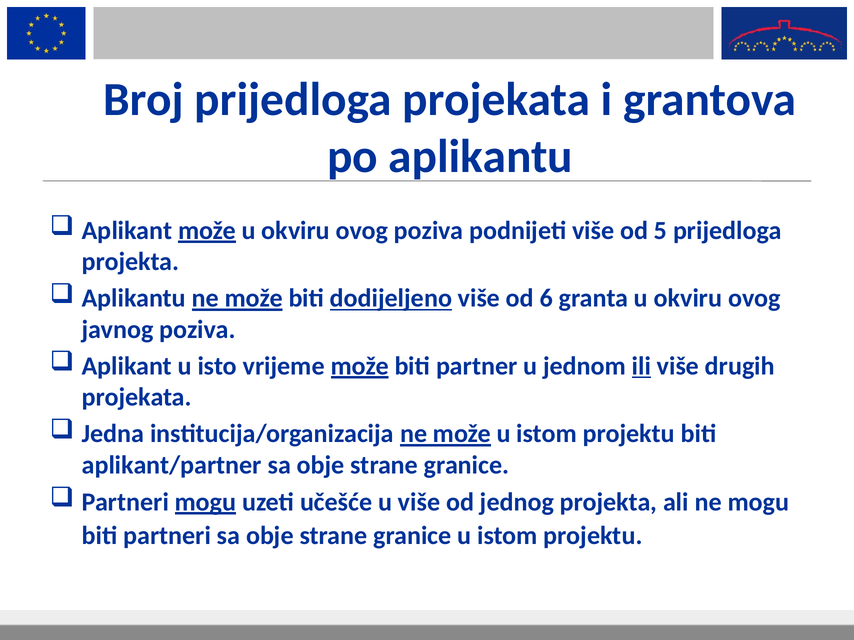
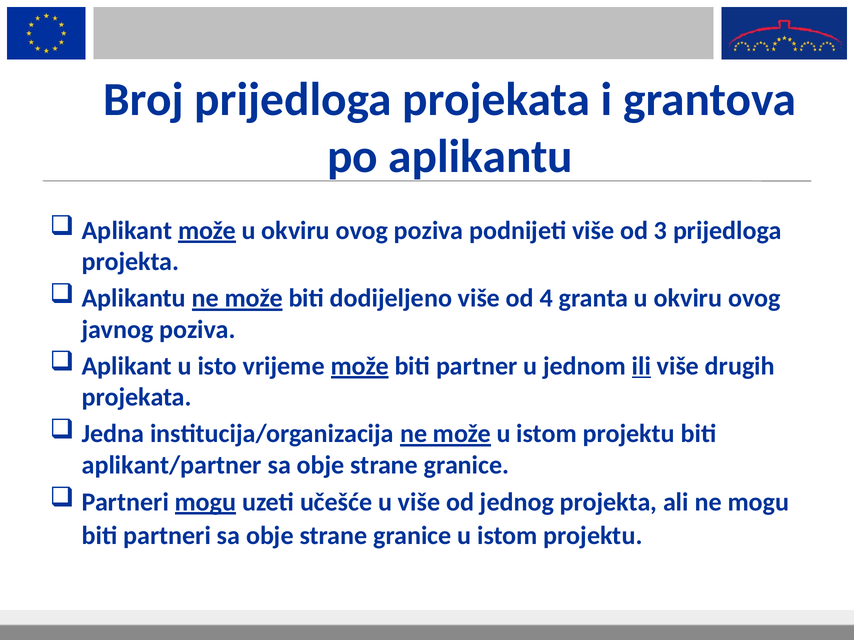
5: 5 -> 3 (661, 231)
dodijeljeno underline: present -> none (391, 299)
6: 6 -> 4 (546, 299)
